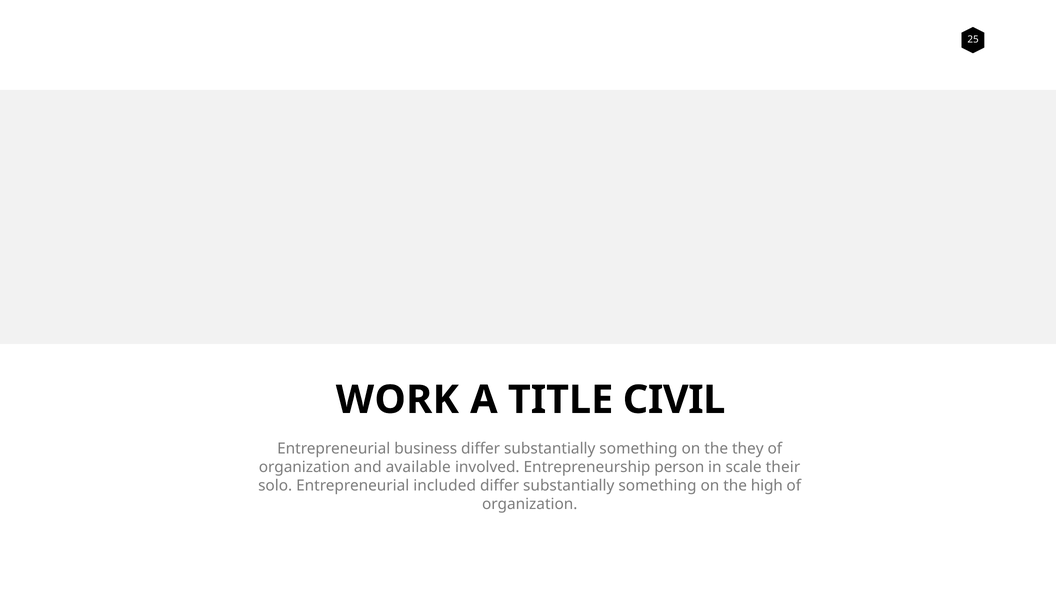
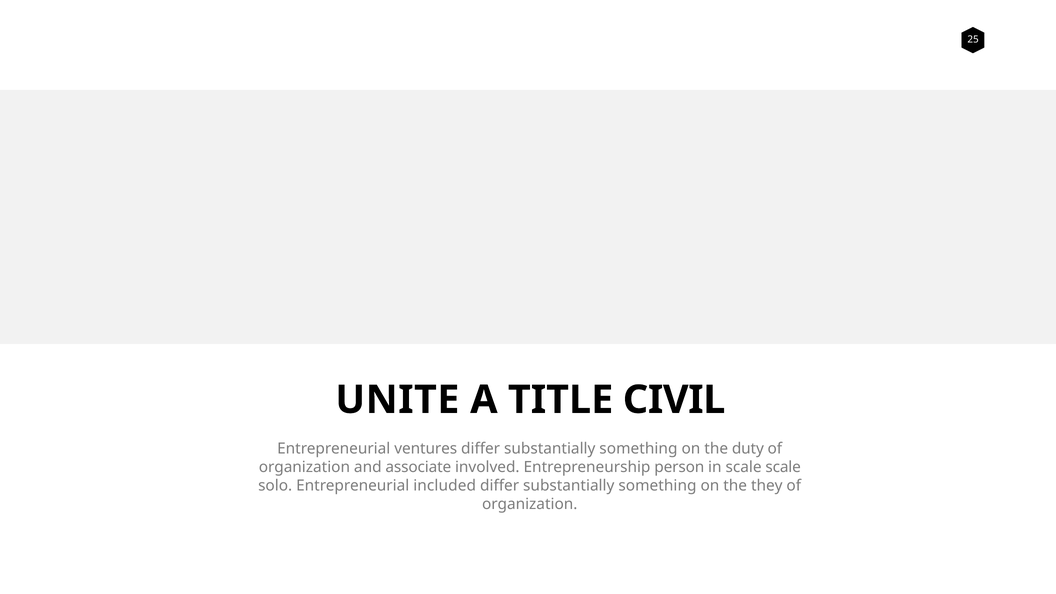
WORK: WORK -> UNITE (397, 400)
business: business -> ventures (426, 449)
they: they -> duty (748, 449)
available: available -> associate (418, 467)
scale their: their -> scale (783, 467)
high: high -> they (767, 486)
